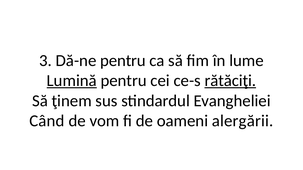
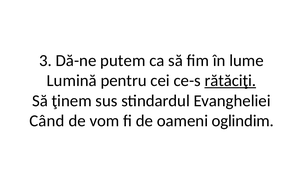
Dă-ne pentru: pentru -> putem (123, 61)
Lumină underline: present -> none (72, 81)
alergării: alergării -> oglindim (243, 121)
